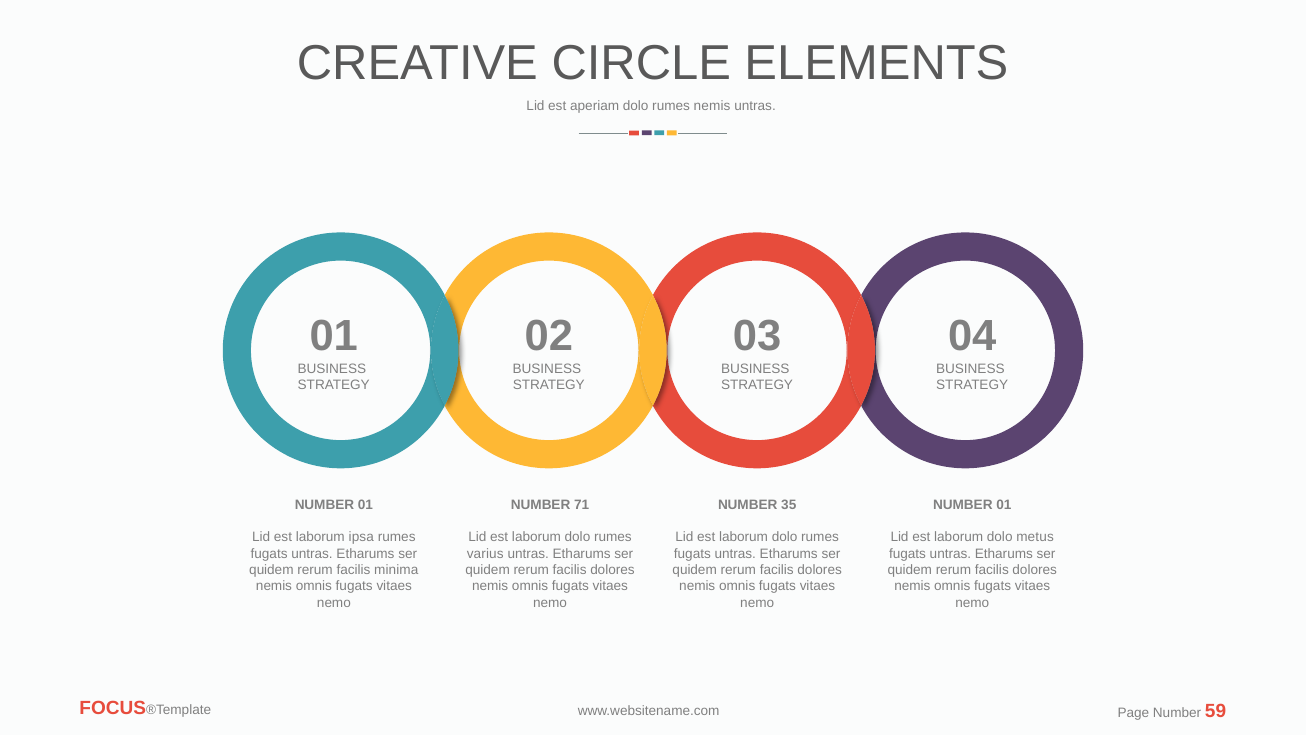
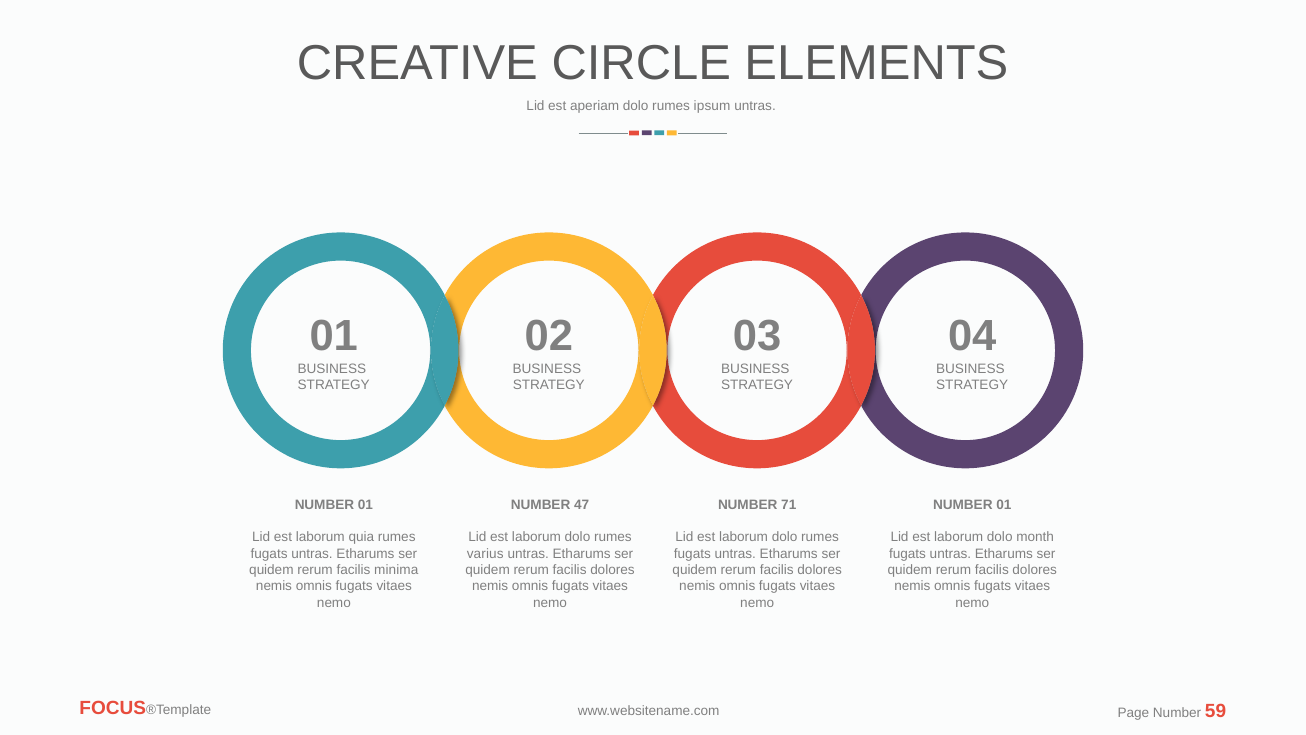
rumes nemis: nemis -> ipsum (712, 106)
71: 71 -> 47 (582, 504)
35: 35 -> 71 (789, 504)
ipsa: ipsa -> quia (361, 537)
metus: metus -> month (1035, 537)
